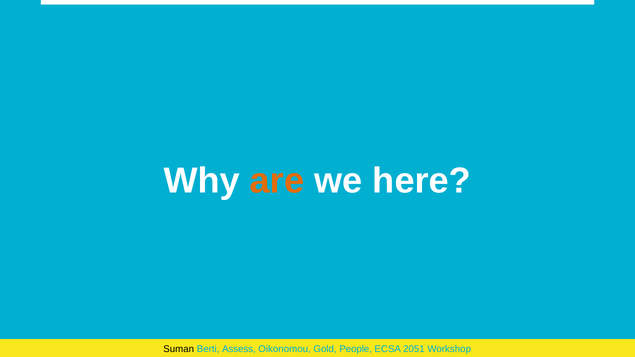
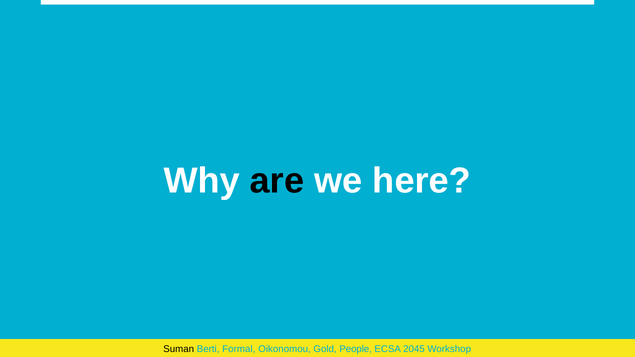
are colour: orange -> black (277, 181)
Assess: Assess -> Formal (239, 349)
2051: 2051 -> 2045 (414, 349)
